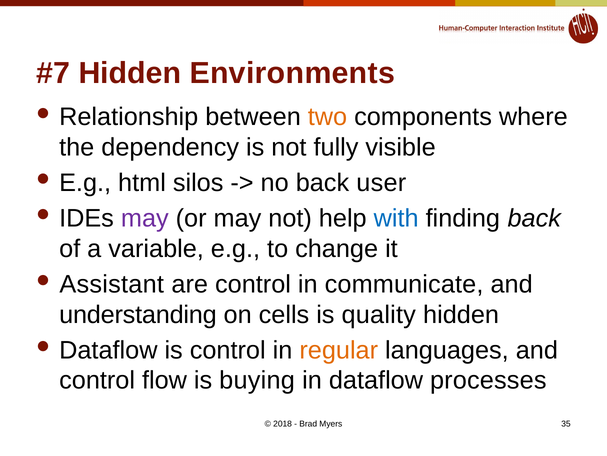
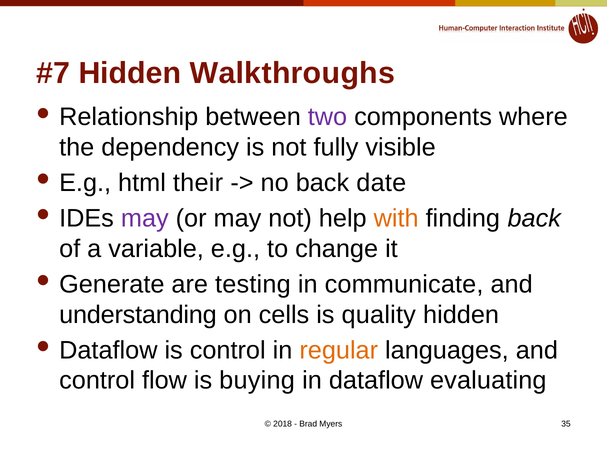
Environments: Environments -> Walkthroughs (292, 73)
two colour: orange -> purple (327, 117)
silos: silos -> their (198, 183)
user: user -> date (381, 183)
with colour: blue -> orange (396, 218)
Assistant: Assistant -> Generate (112, 284)
are control: control -> testing (253, 284)
processes: processes -> evaluating (488, 380)
